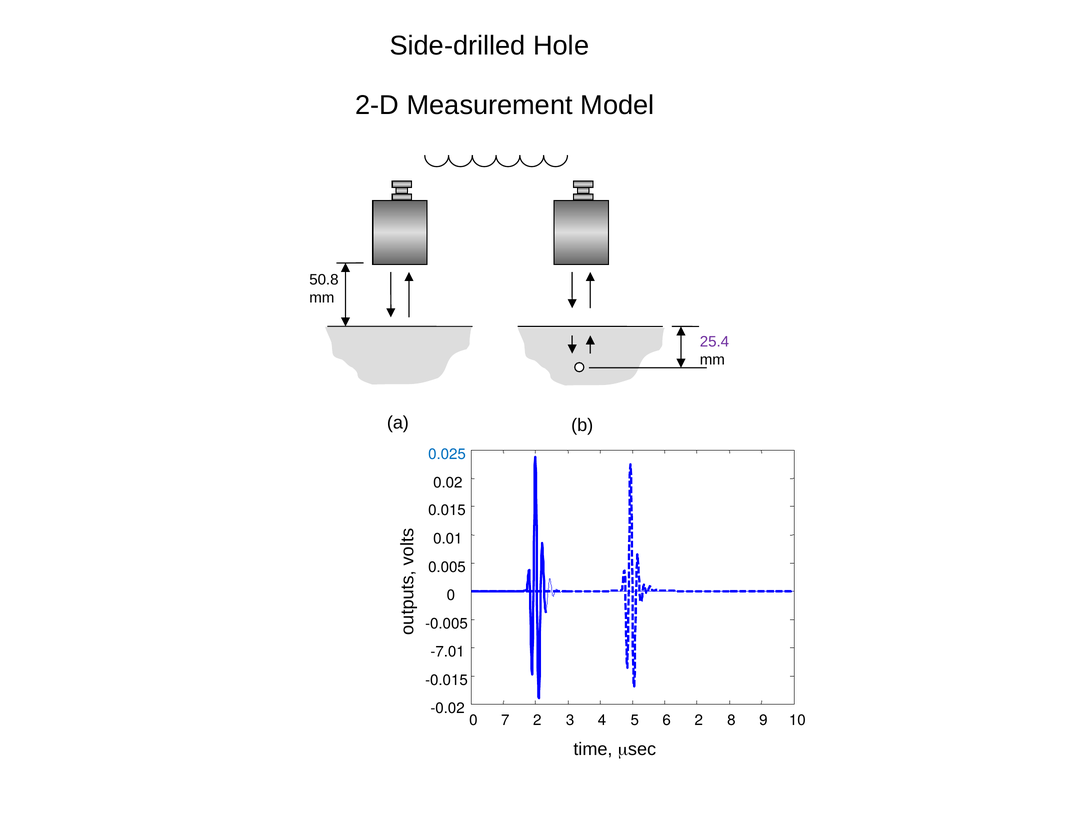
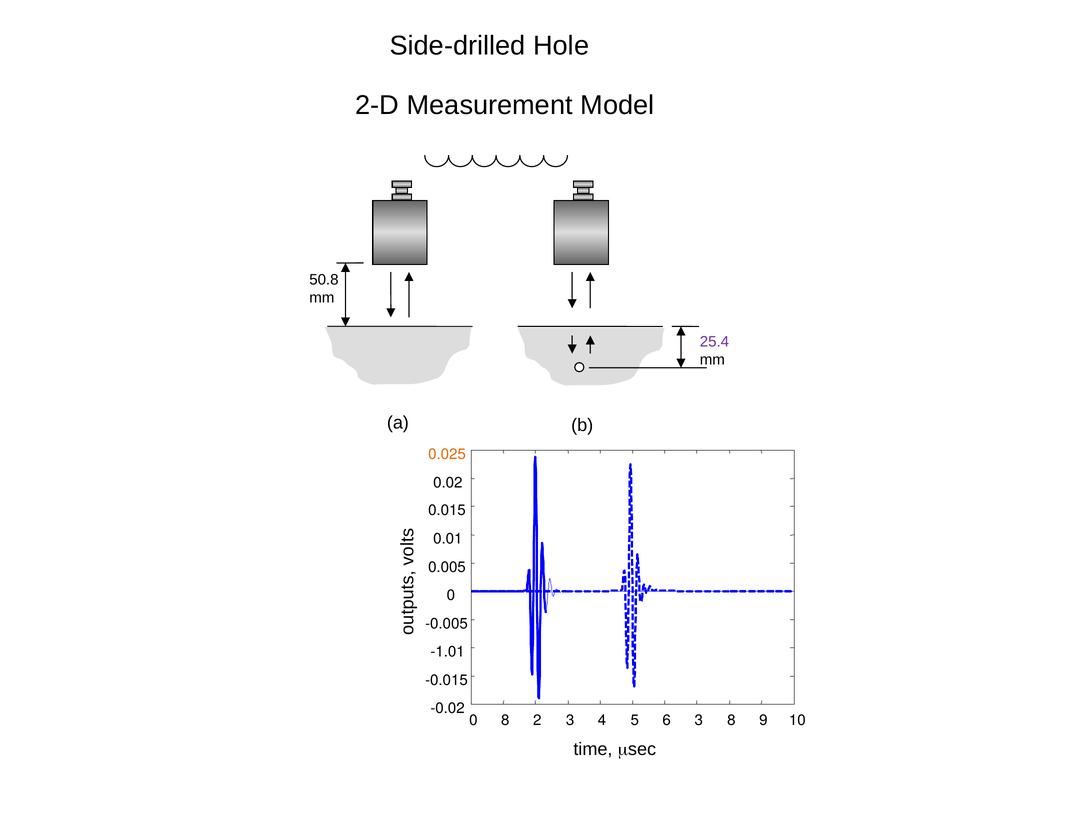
0.025 colour: blue -> orange (447, 454)
-7.01: -7.01 -> -1.01 (448, 652)
0 7: 7 -> 8 (505, 721)
6 2: 2 -> 3 (699, 721)
